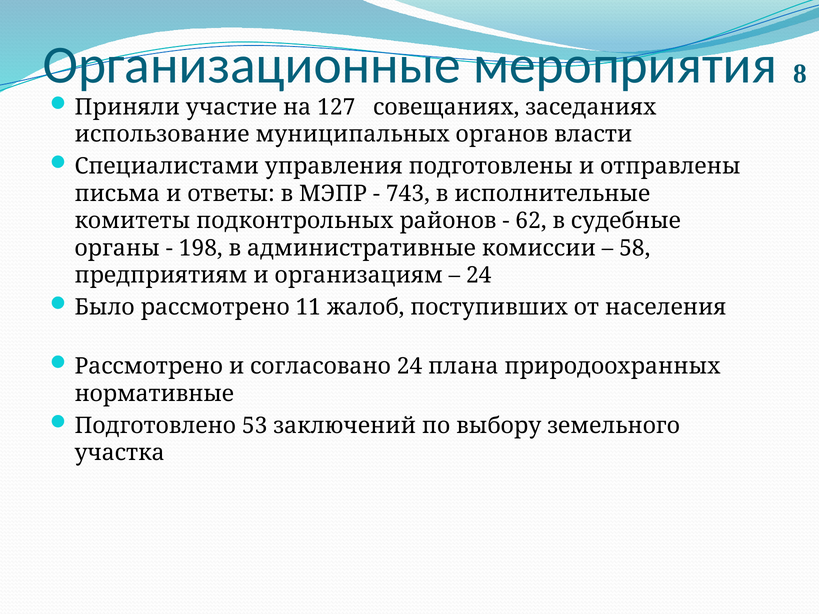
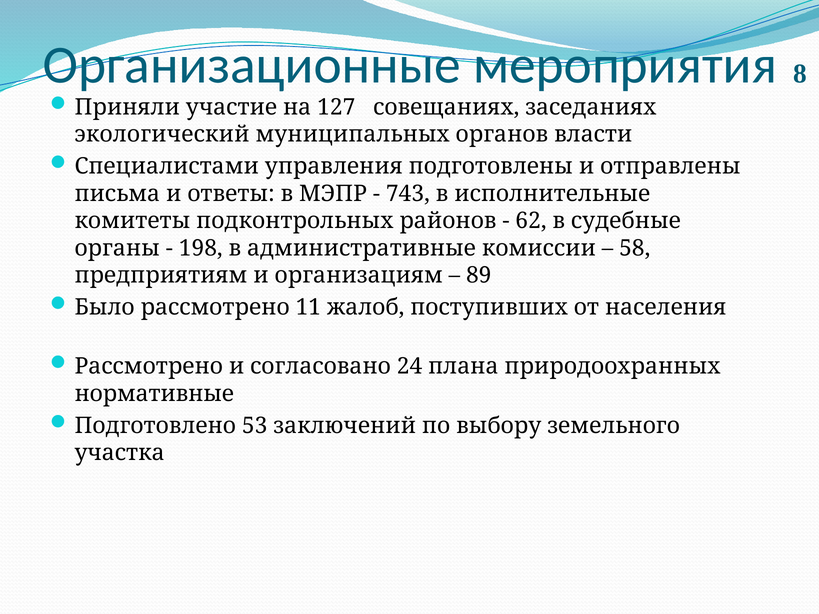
использование: использование -> экологический (162, 134)
24: 24 -> 89 (479, 276)
